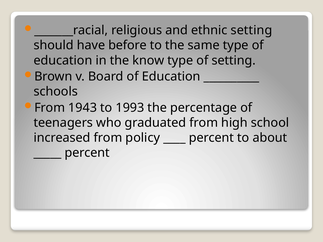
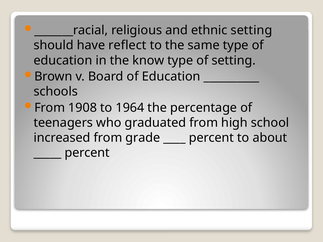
before: before -> reflect (127, 45)
1943: 1943 -> 1908 (83, 108)
1993: 1993 -> 1964 (130, 108)
policy: policy -> grade (143, 138)
